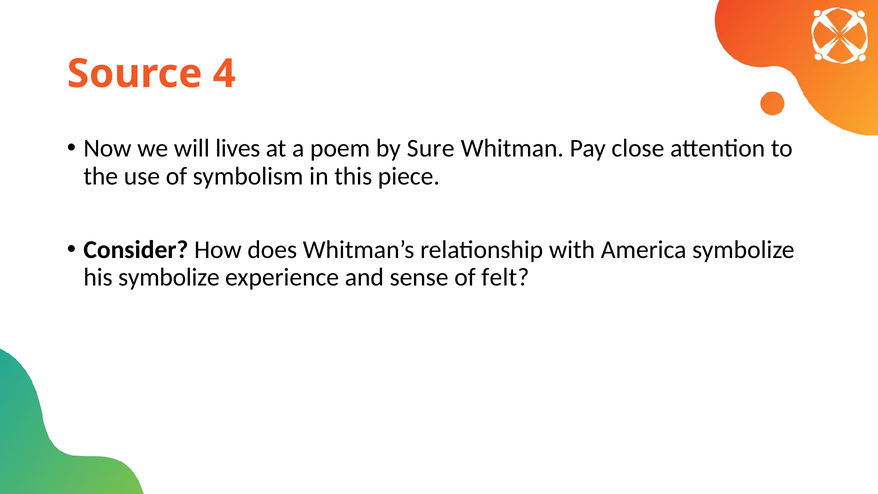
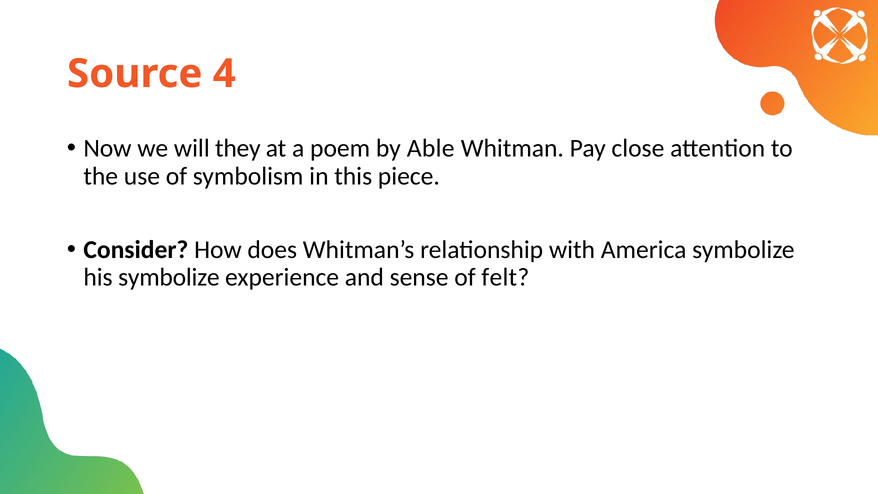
lives: lives -> they (238, 148)
Sure: Sure -> Able (431, 148)
